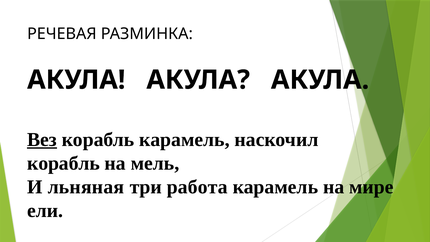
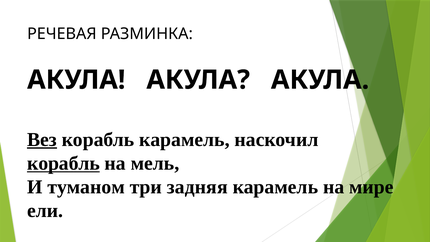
корабль underline: none -> present (63, 163)
льняная: льняная -> туманом (86, 187)
работа: работа -> задняя (197, 187)
